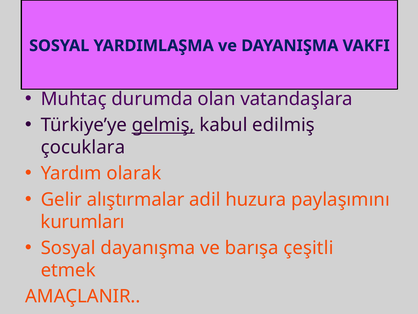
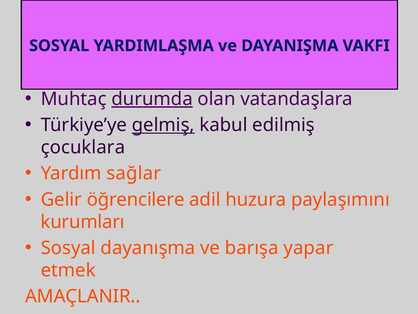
durumda underline: none -> present (152, 99)
olarak: olarak -> sağlar (134, 173)
alıştırmalar: alıştırmalar -> öğrencilere (136, 199)
çeşitli: çeşitli -> yapar (308, 248)
